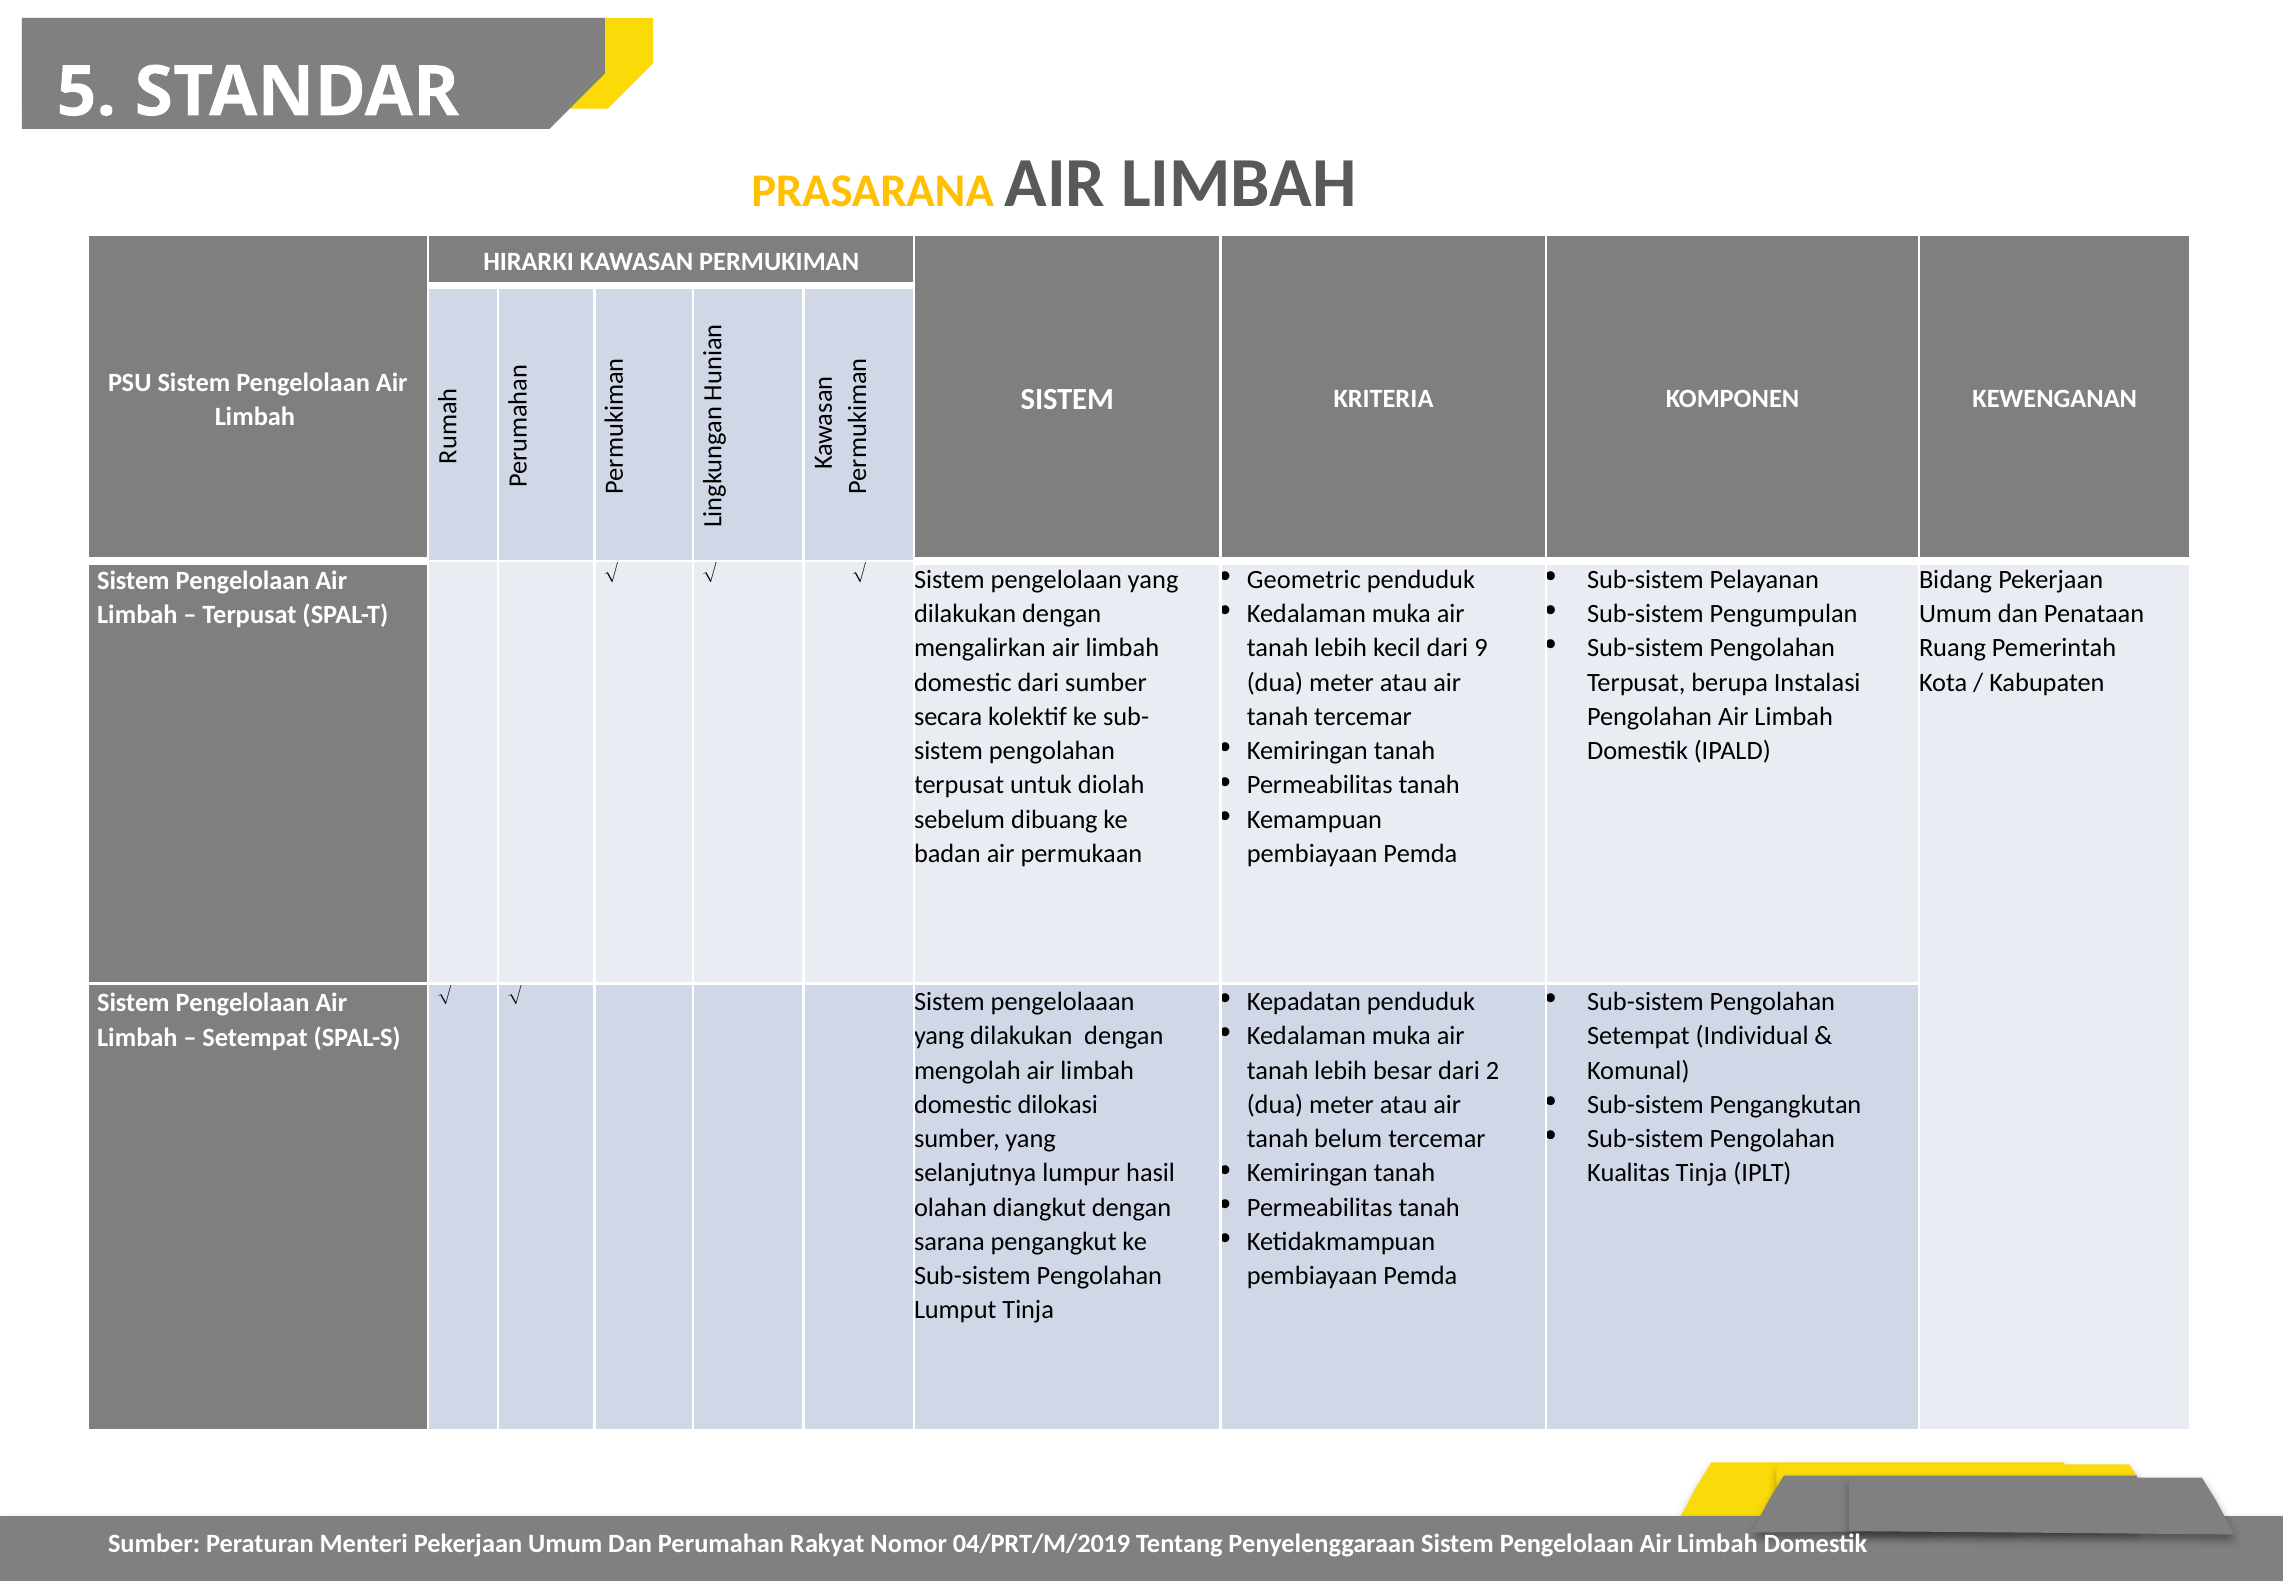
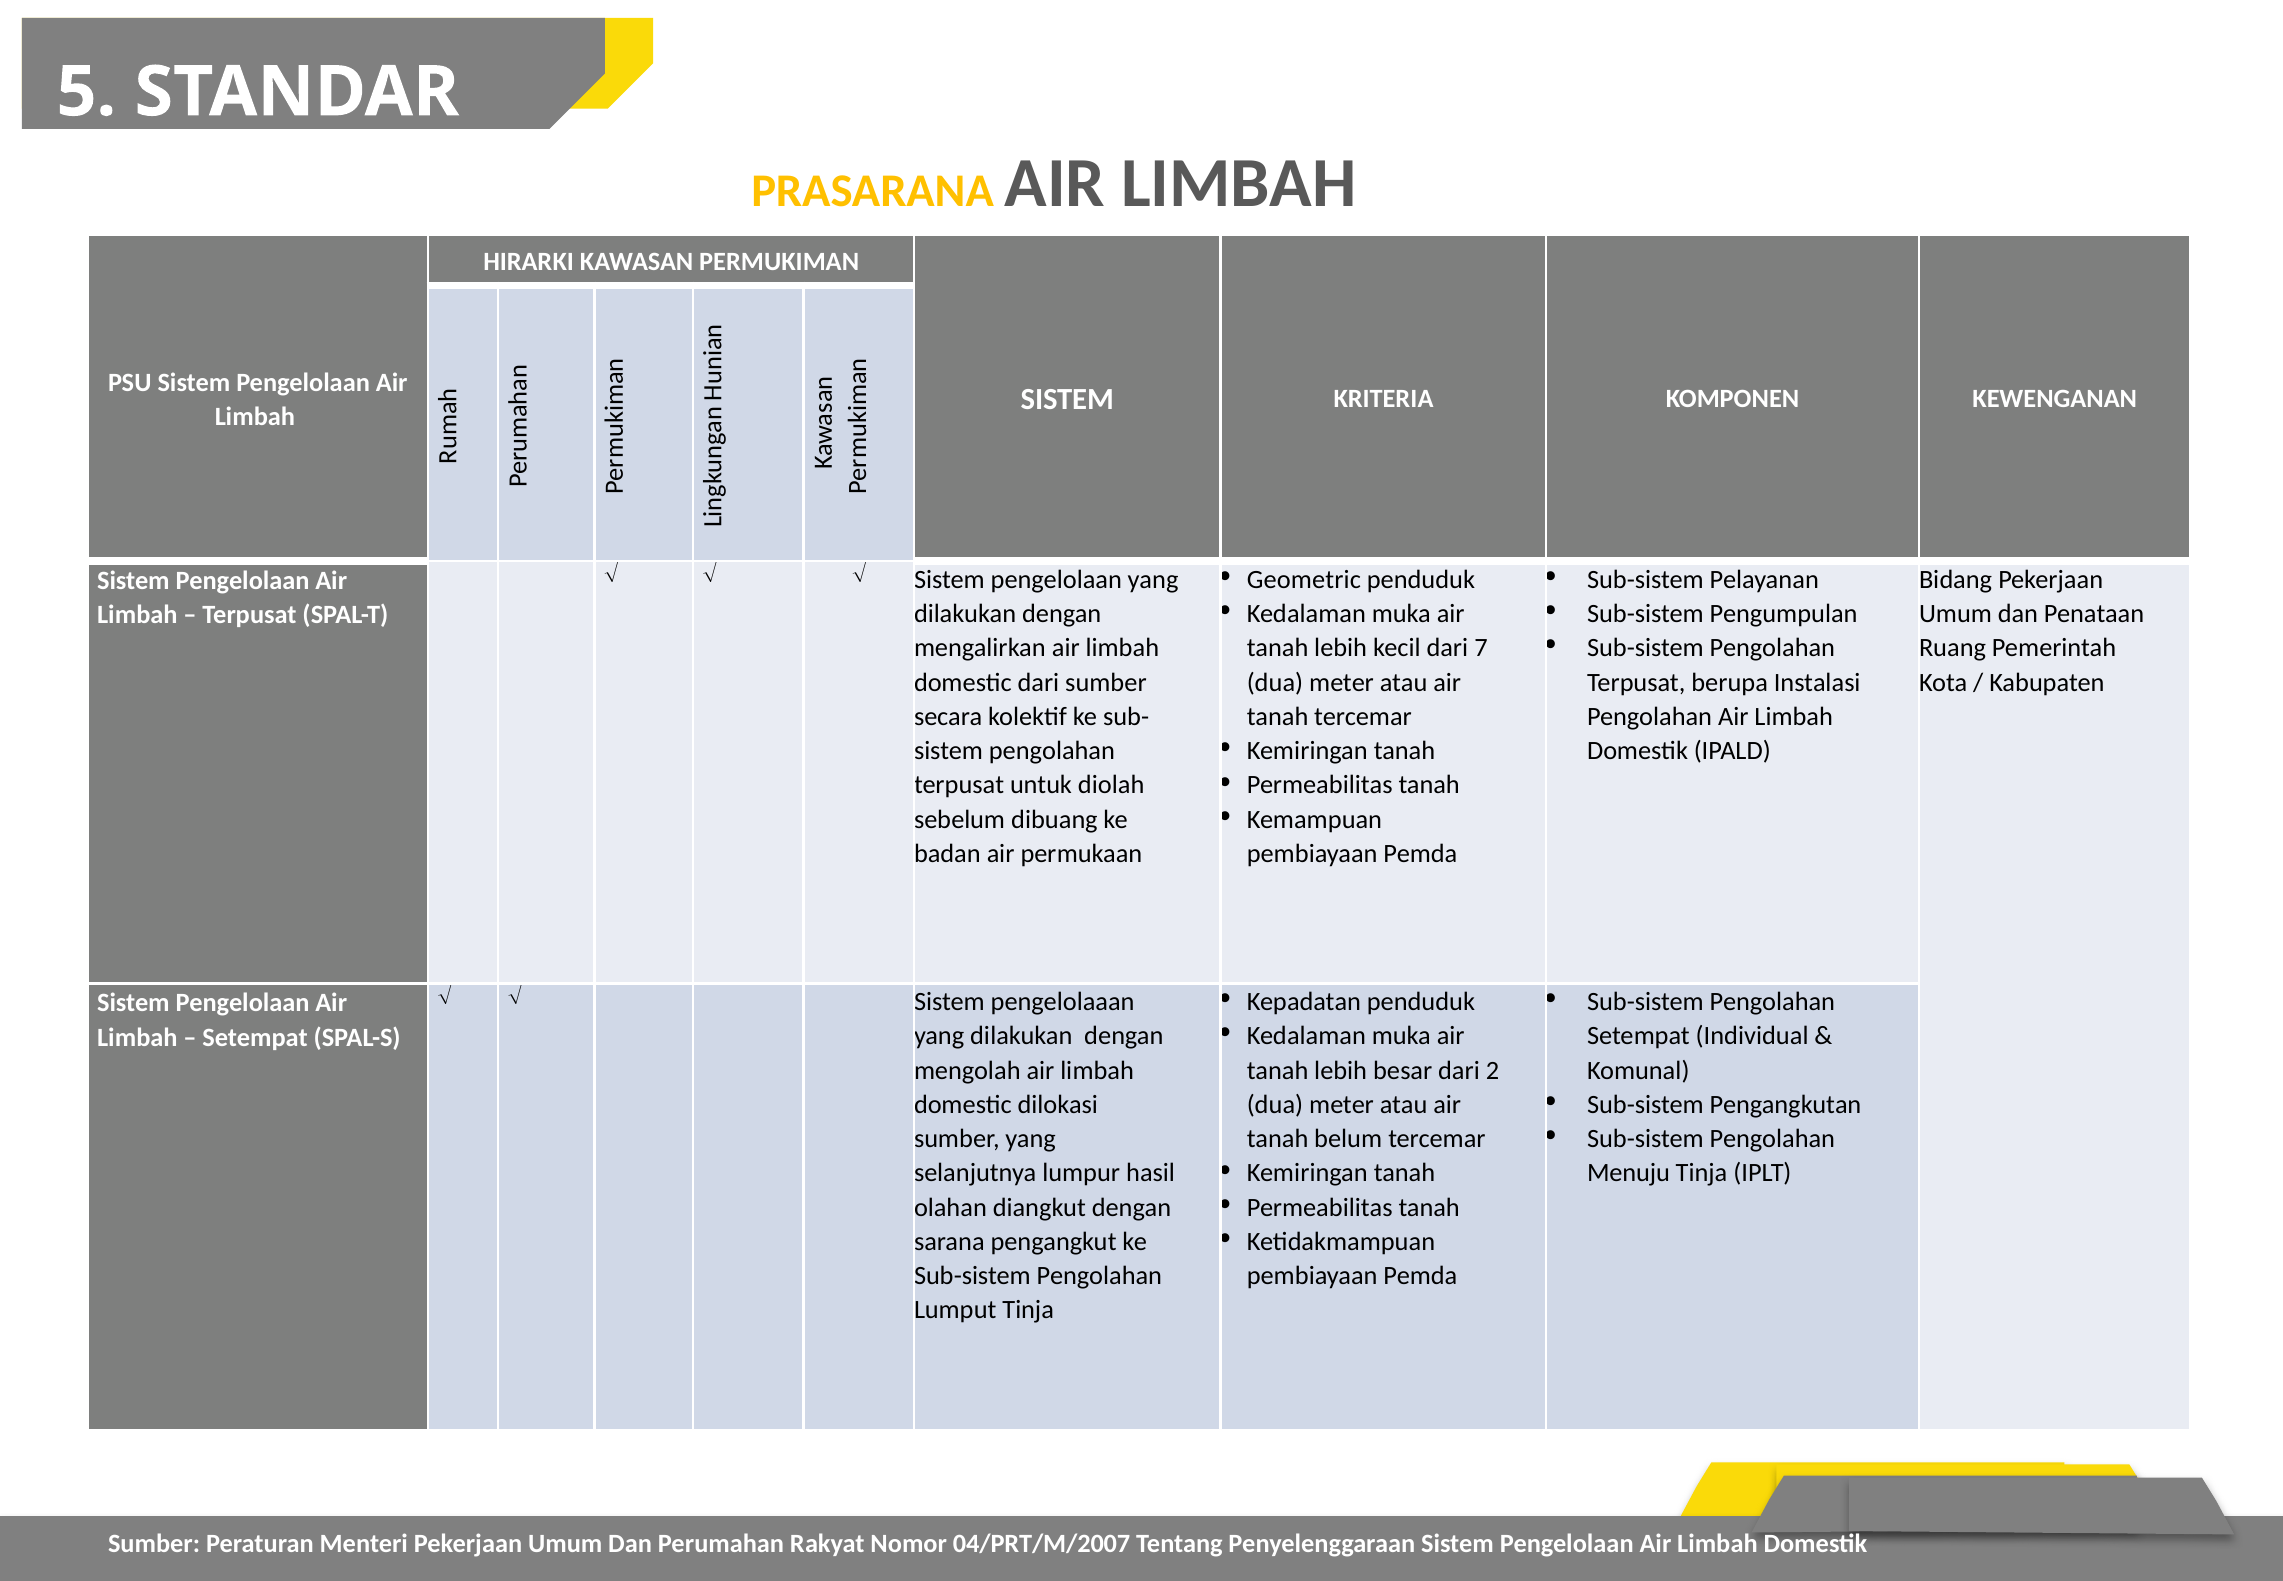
9: 9 -> 7 (1481, 648)
Kualitas: Kualitas -> Menuju (1628, 1173)
04/PRT/M/2019: 04/PRT/M/2019 -> 04/PRT/M/2007 (1042, 1543)
